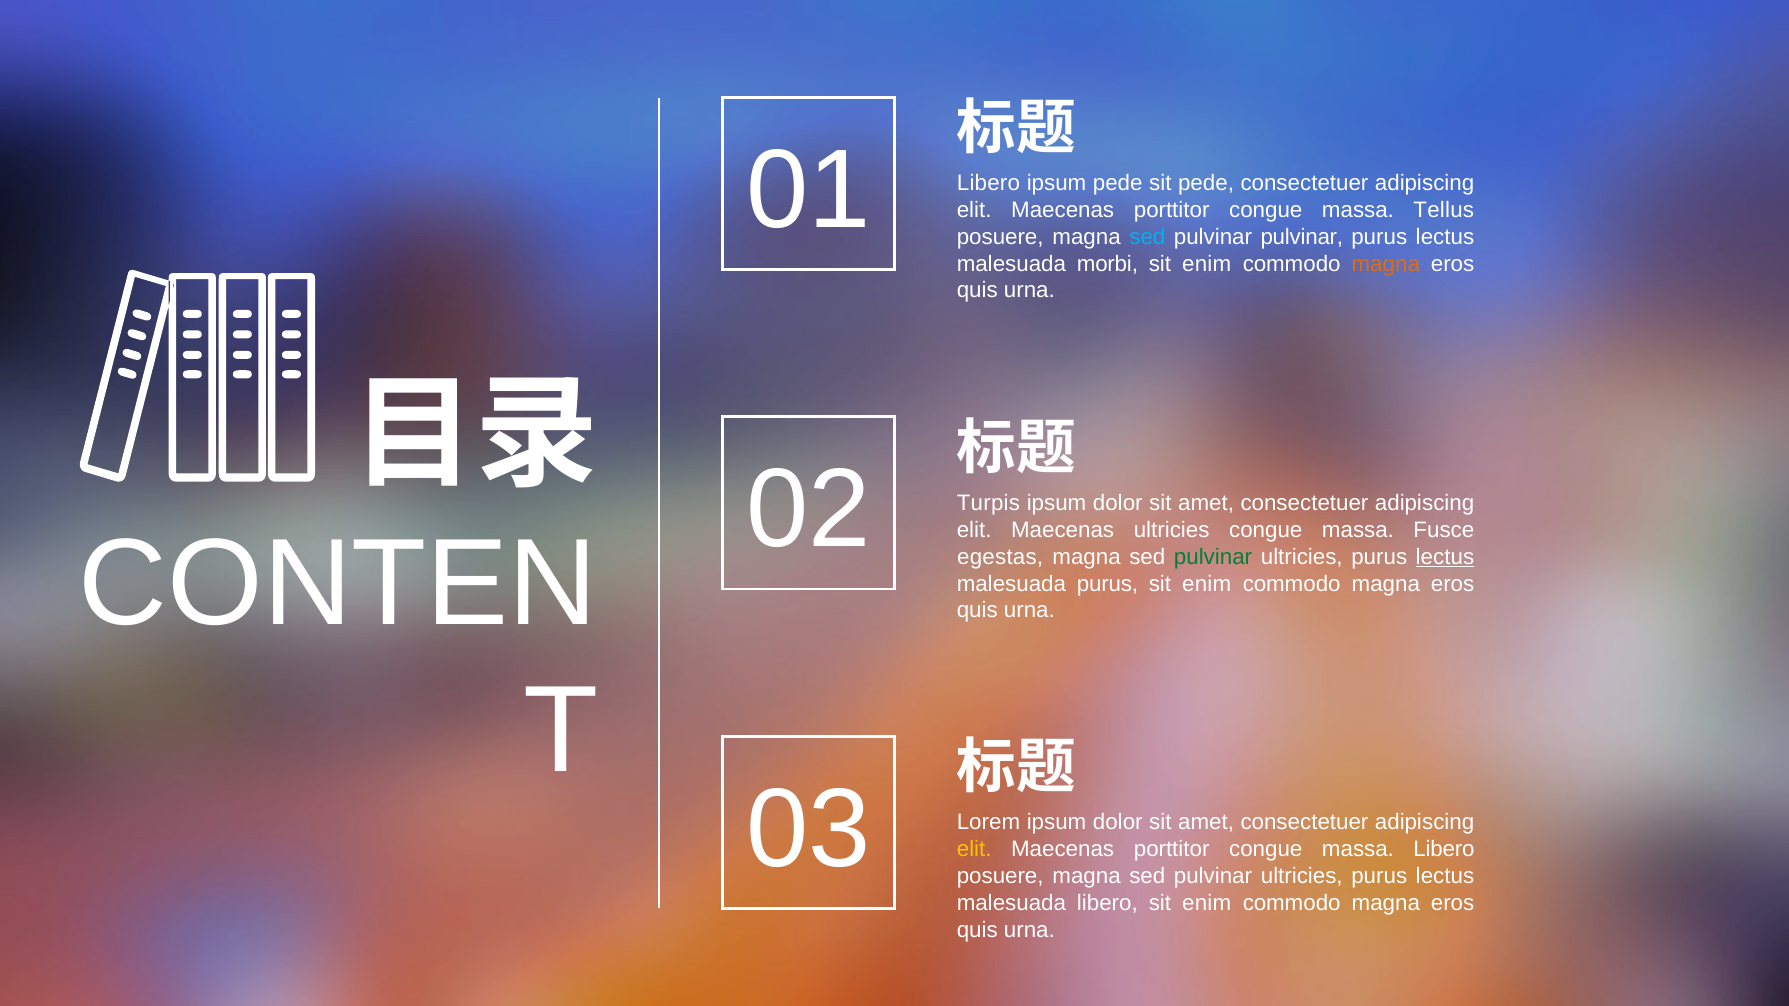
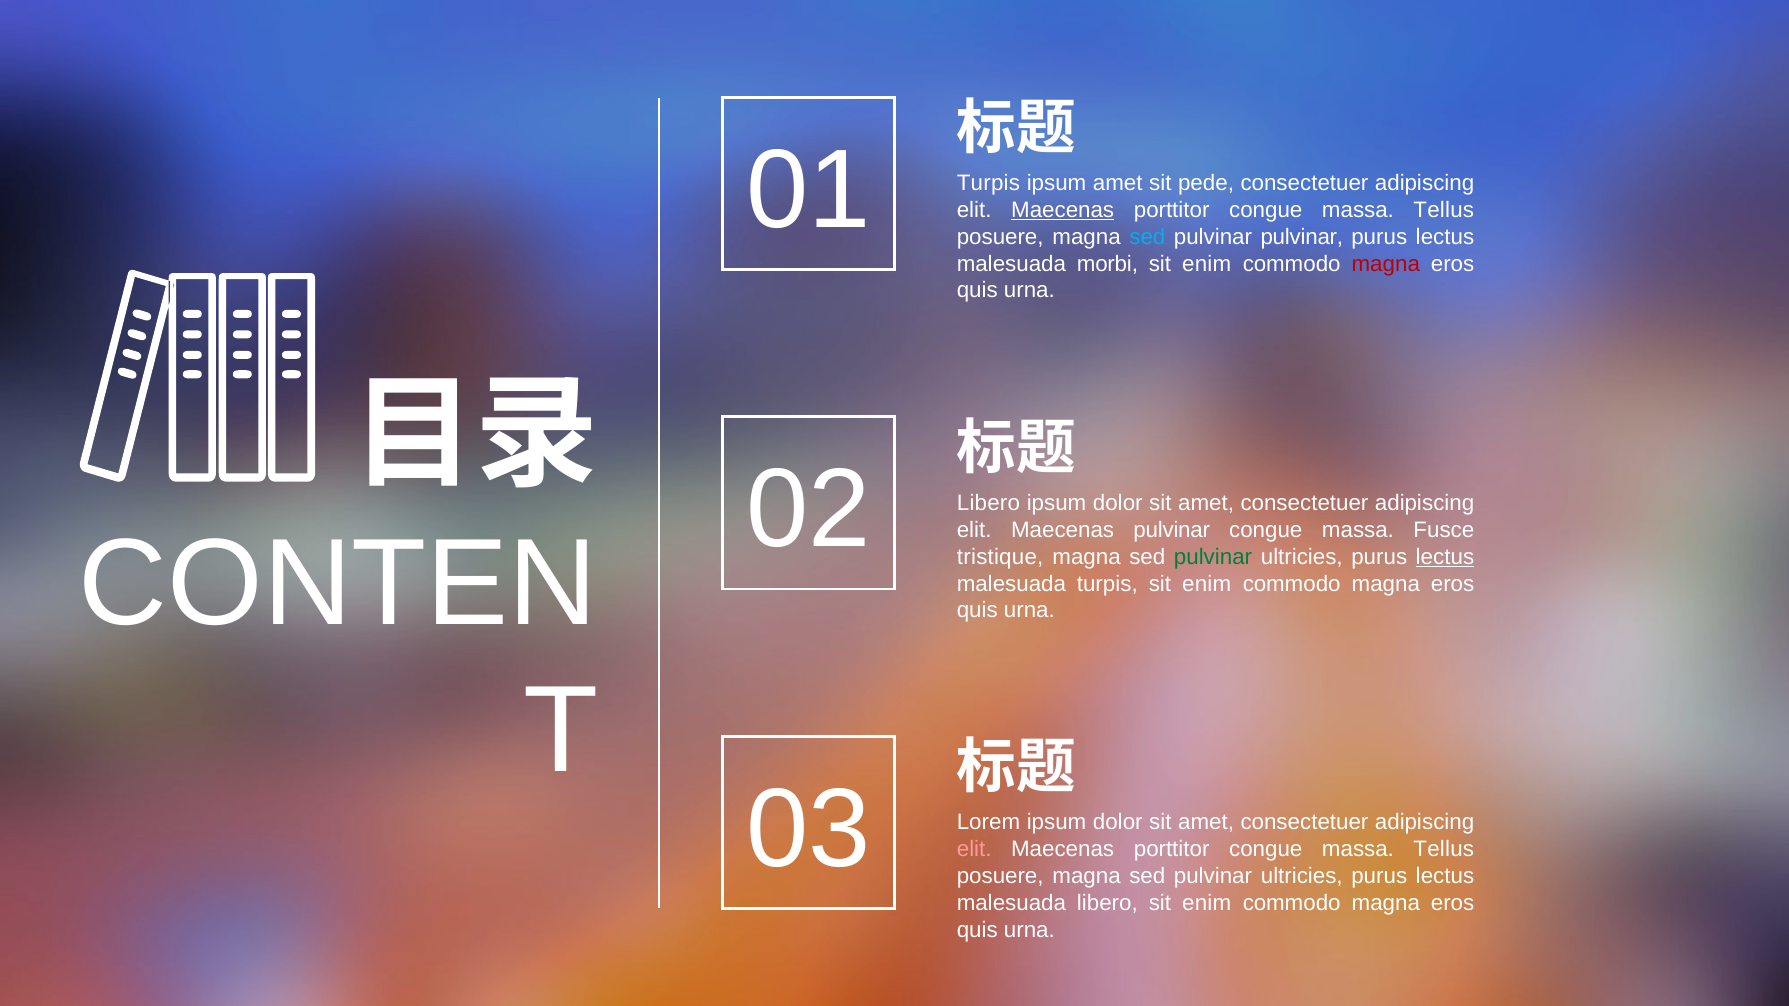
Libero: Libero -> Turpis (988, 183)
ipsum pede: pede -> amet (1118, 183)
Maecenas underline: none -> present (1063, 210)
magna colour: orange -> red (1386, 264)
Turpis: Turpis -> Libero (988, 503)
Maecenas ultricies: ultricies -> pulvinar (1172, 530)
egestas: egestas -> tristique (1000, 557)
malesuada purus: purus -> turpis (1107, 584)
elit colour: yellow -> pink (974, 850)
Libero: Libero -> Tellus (1444, 850)
